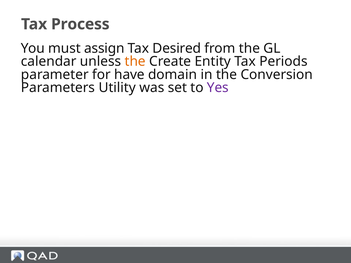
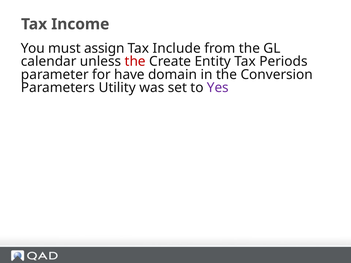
Process: Process -> Income (80, 24)
Desired: Desired -> Include (177, 48)
the colour: orange -> red (135, 62)
